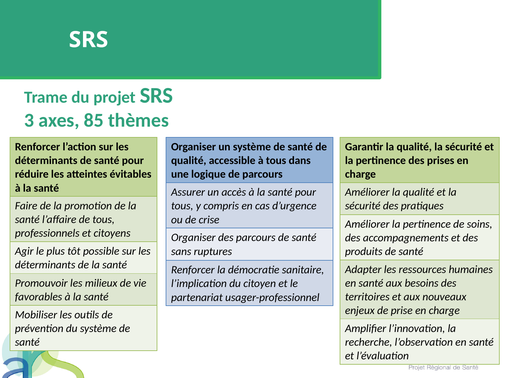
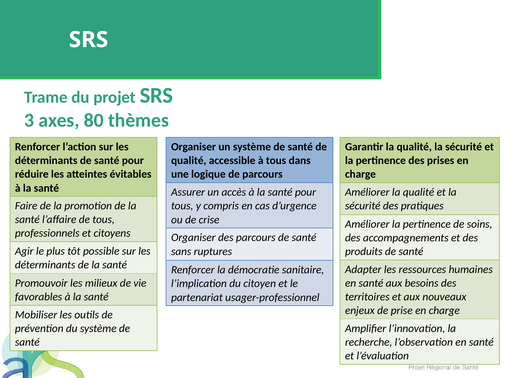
85: 85 -> 80 (94, 121)
